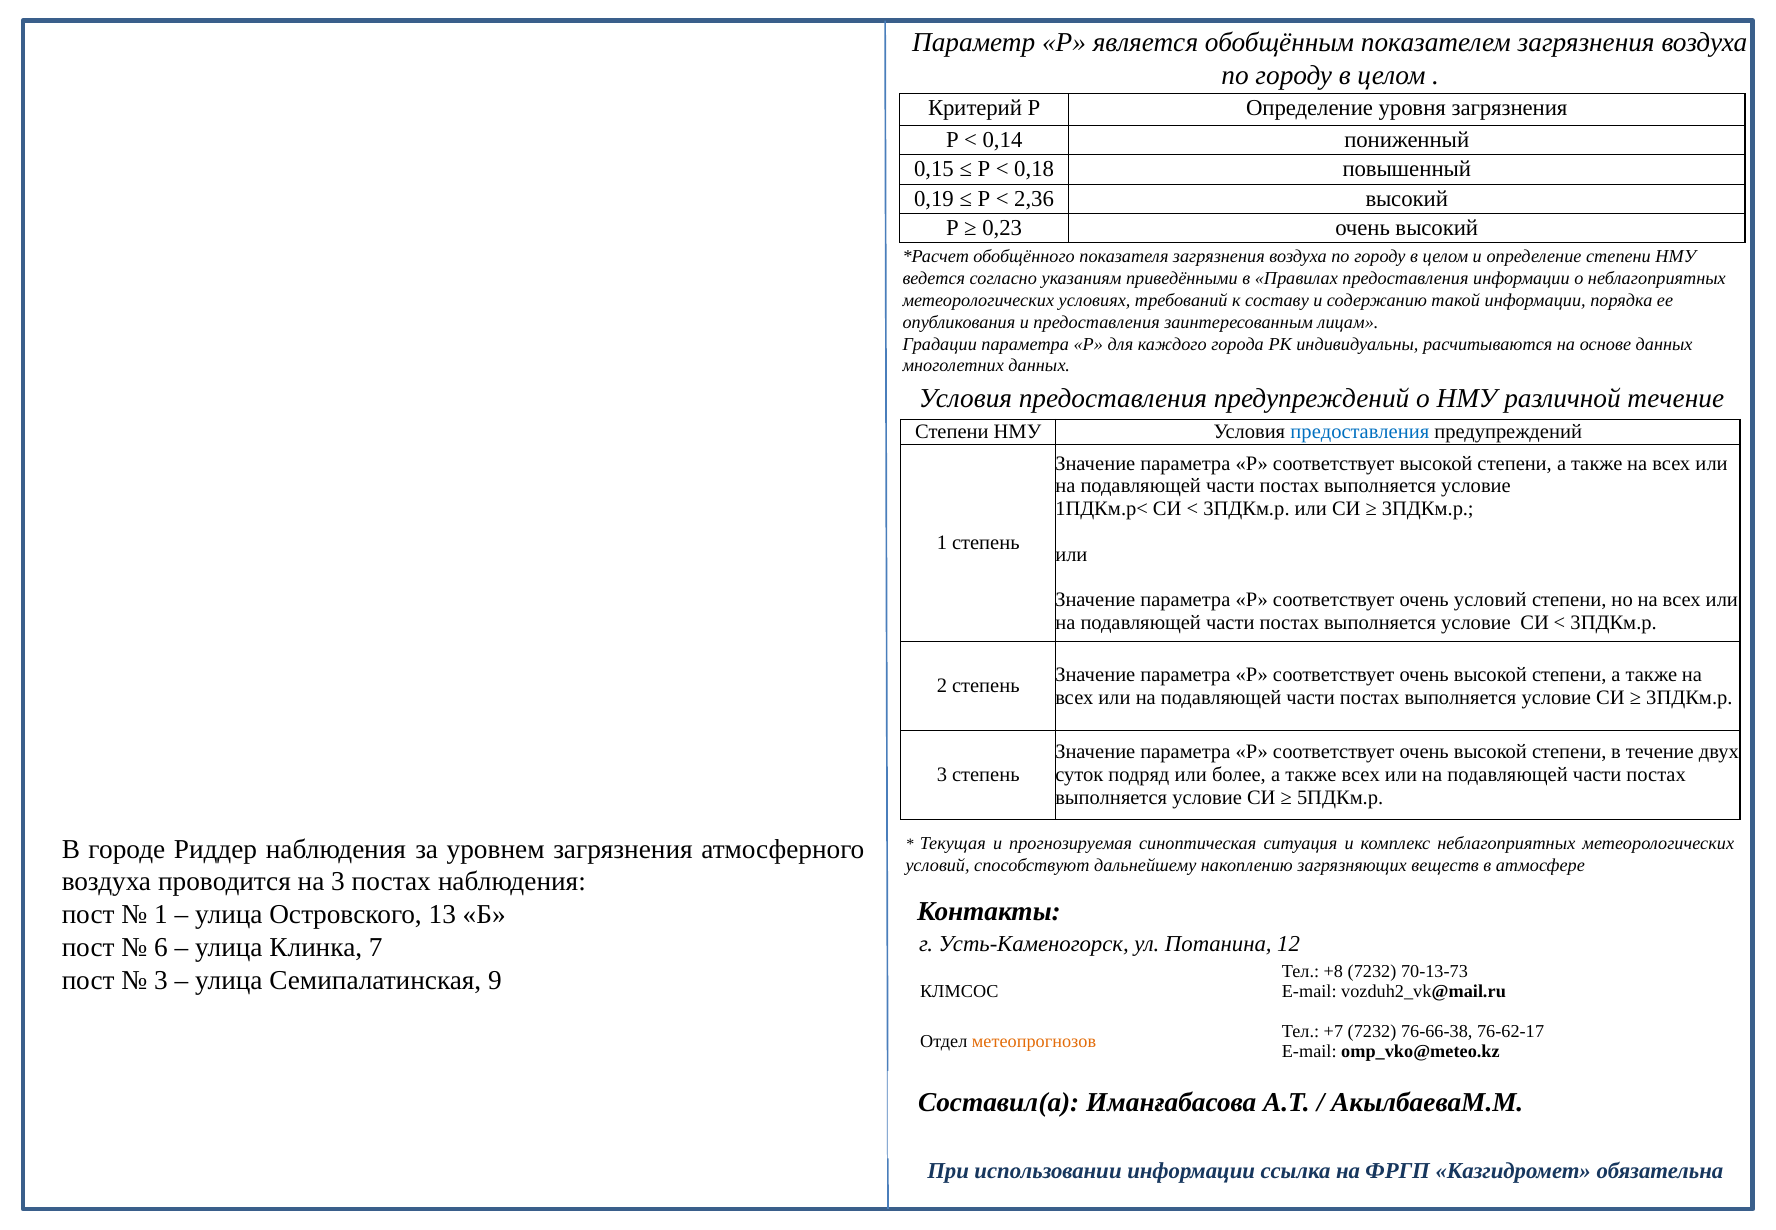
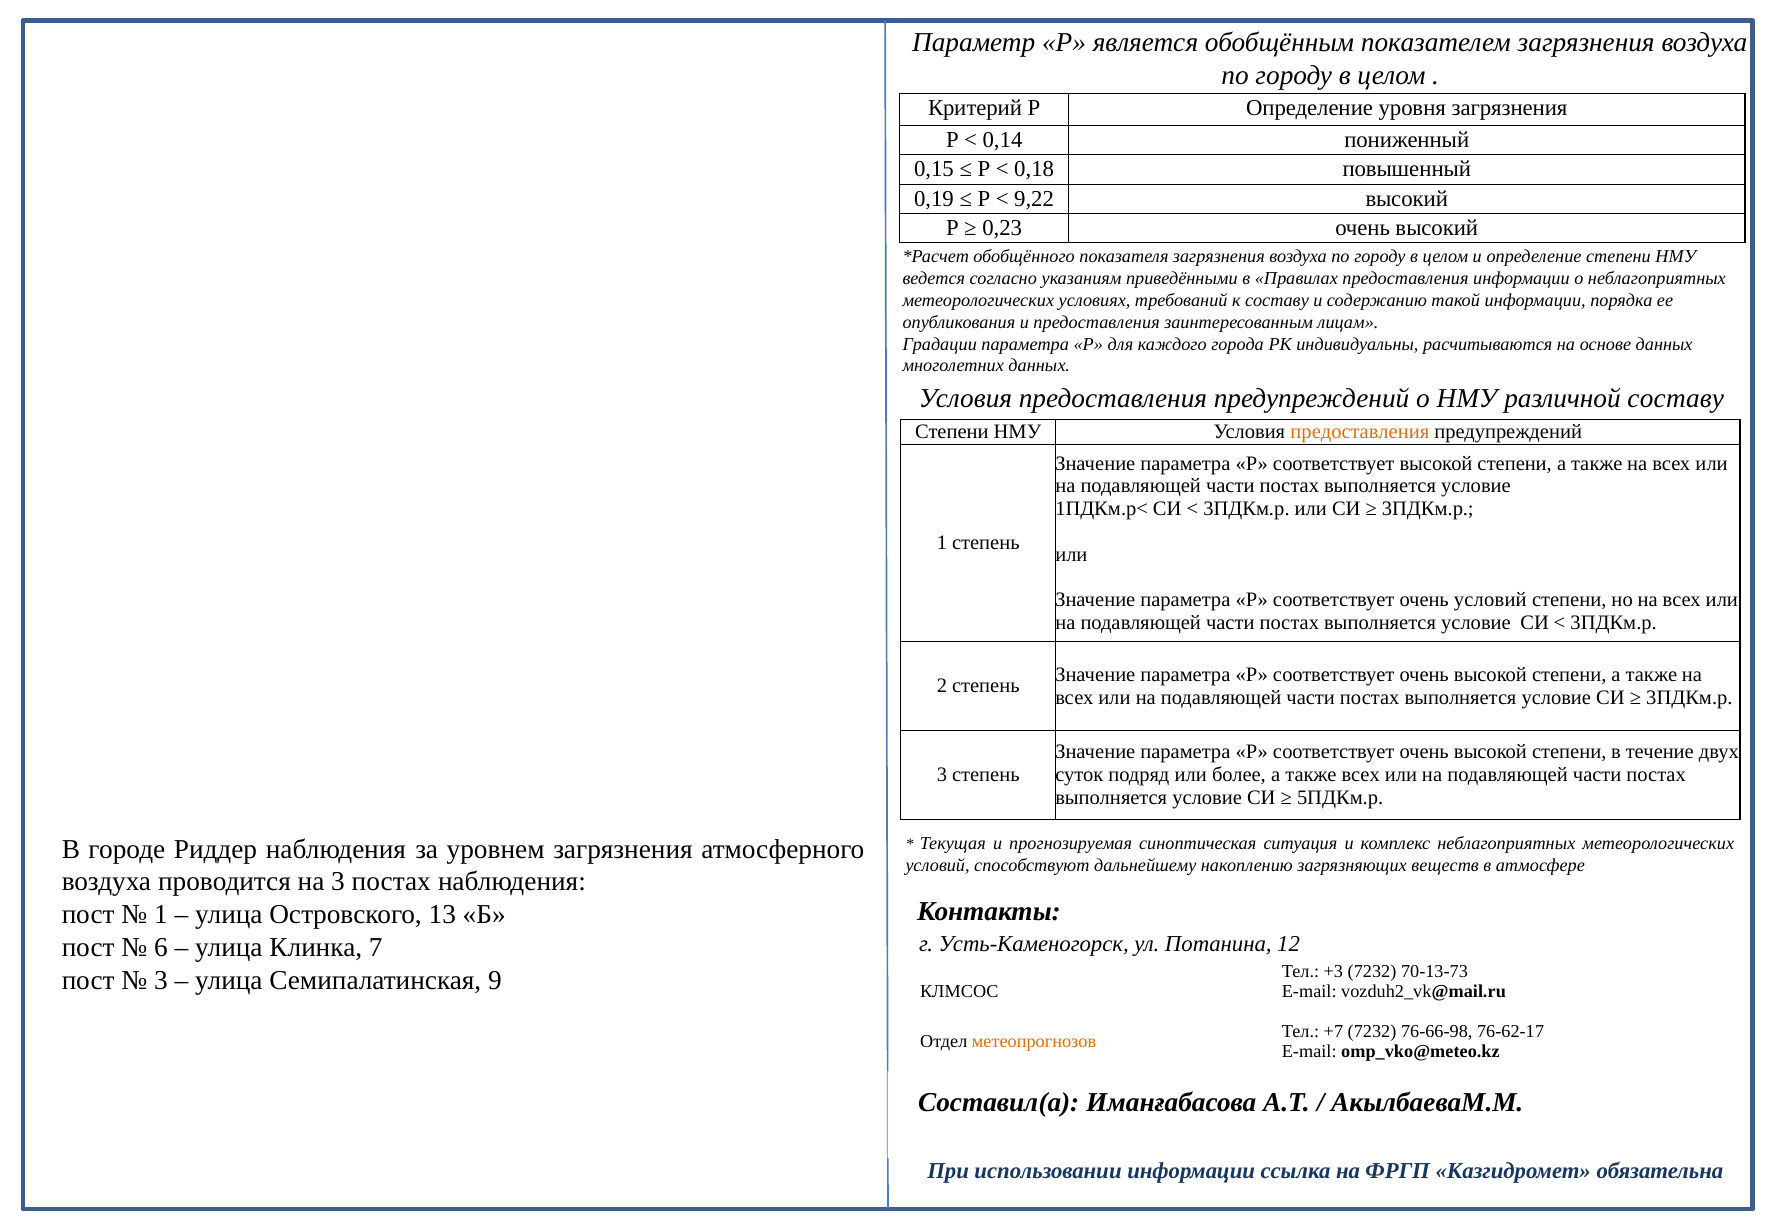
2,36: 2,36 -> 9,22 (1034, 198)
различной течение: течение -> составу (1676, 398)
предоставления colour: blue -> orange (1360, 432)
+8: +8 -> +3 (1333, 971)
76-66-38: 76-66-38 -> 76-66-98 (1437, 1031)
